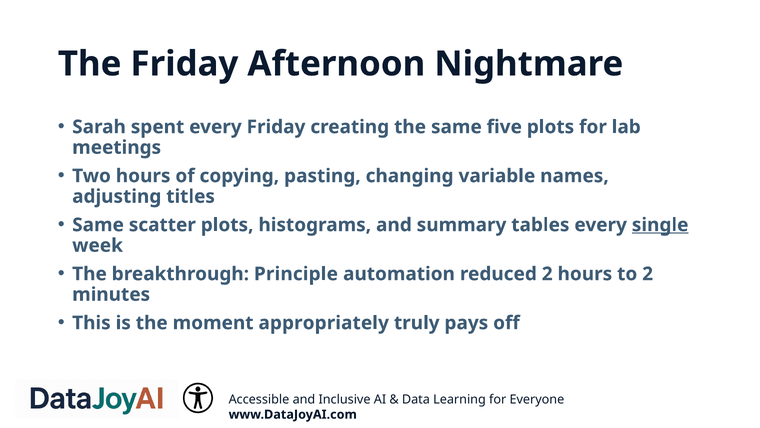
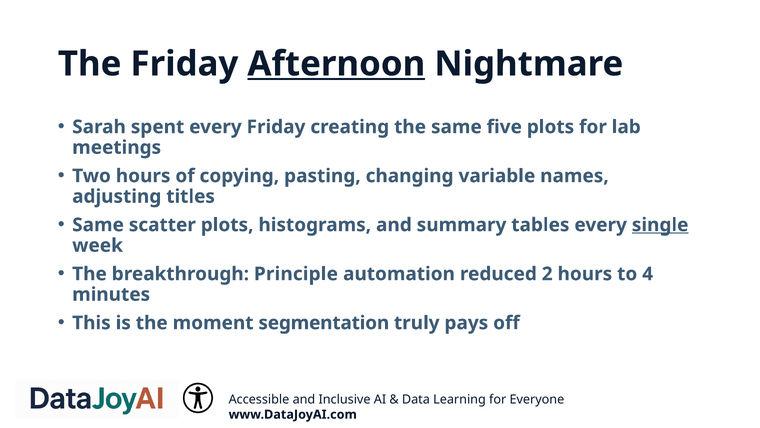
Afternoon underline: none -> present (336, 64)
to 2: 2 -> 4 (648, 274)
appropriately: appropriately -> segmentation (324, 323)
